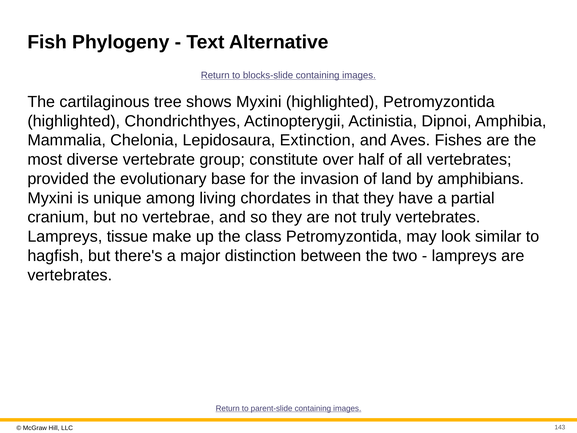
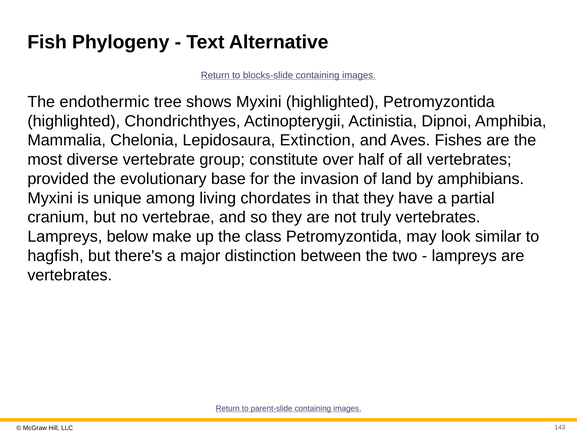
cartilaginous: cartilaginous -> endothermic (104, 102)
tissue: tissue -> below (127, 236)
